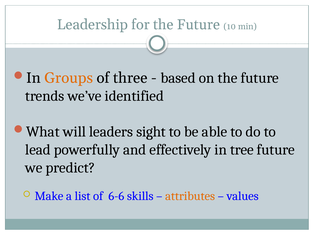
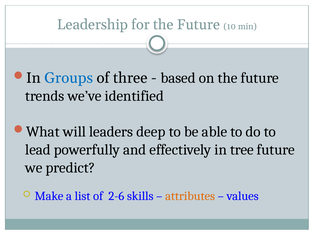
Groups colour: orange -> blue (69, 78)
sight: sight -> deep (151, 132)
6-6: 6-6 -> 2-6 (116, 196)
